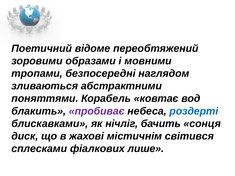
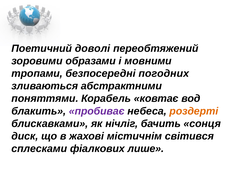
відоме: відоме -> доволі (93, 49)
наглядом: наглядом -> погодних (164, 74)
роздерті colour: blue -> orange (194, 111)
